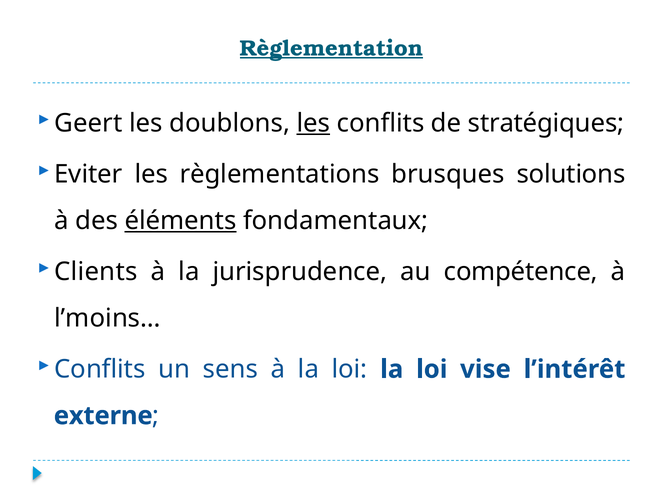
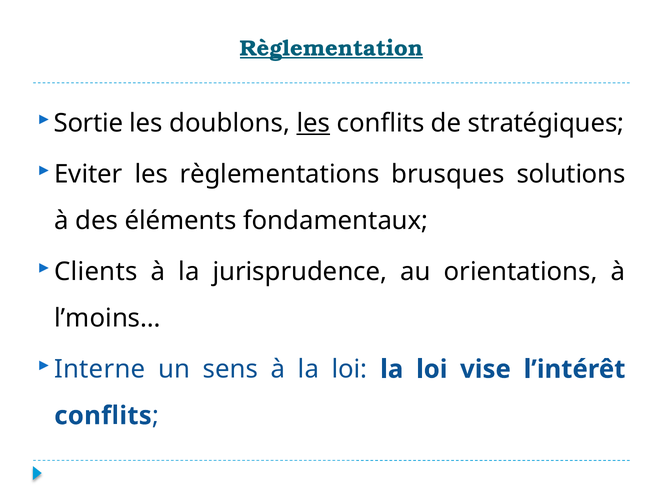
Geert: Geert -> Sortie (89, 123)
éléments underline: present -> none (181, 221)
compétence: compétence -> orientations (521, 272)
Conflits: Conflits -> Interne (100, 369)
externe: externe -> conflits (103, 416)
